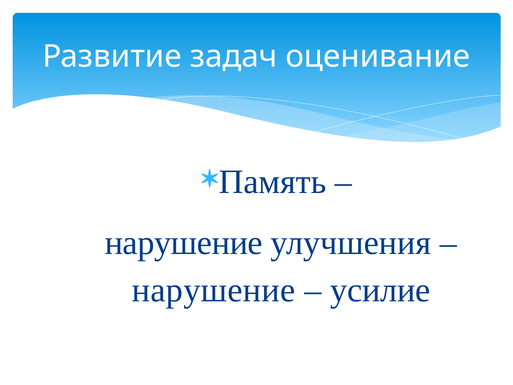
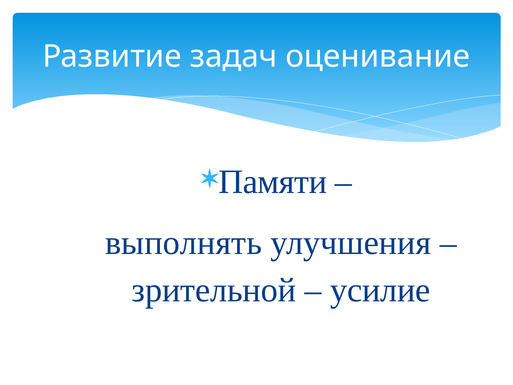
Память: Память -> Памяти (273, 182)
нарушение: нарушение -> выполнять (184, 243)
нарушение: нарушение -> зрительной (214, 290)
